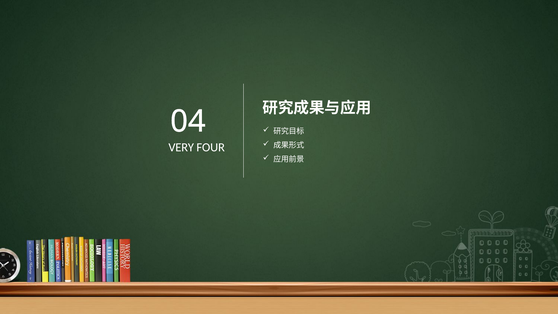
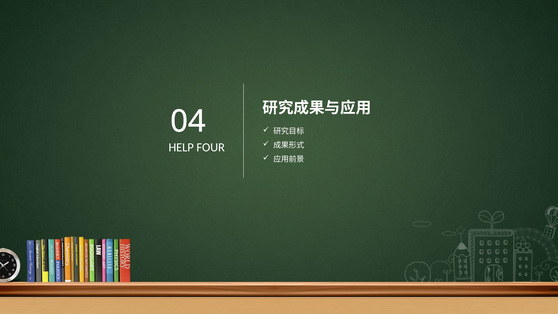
VERY: VERY -> HELP (181, 147)
